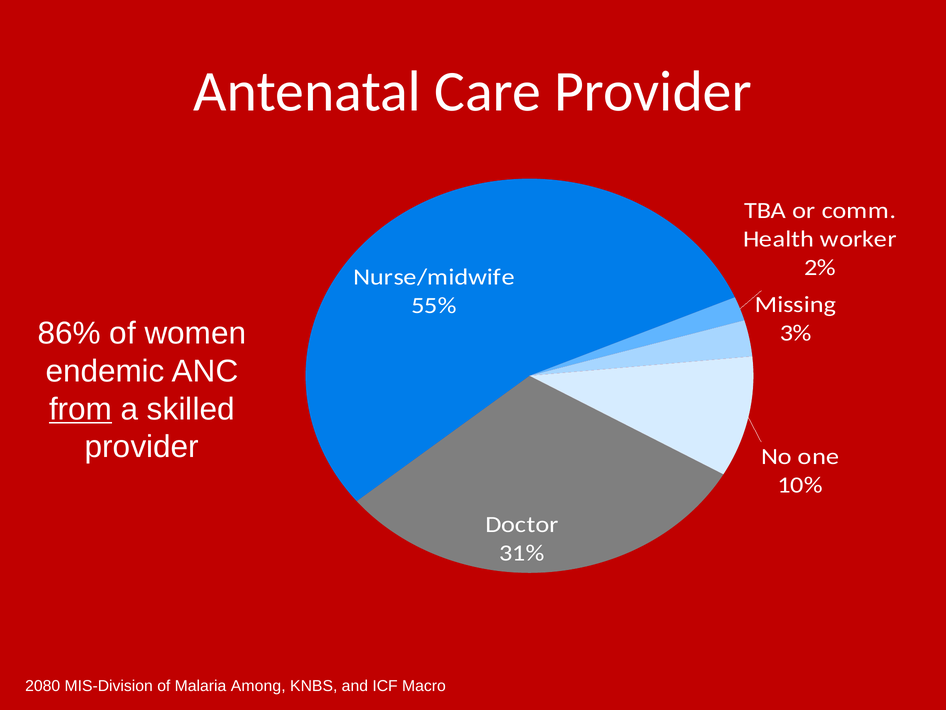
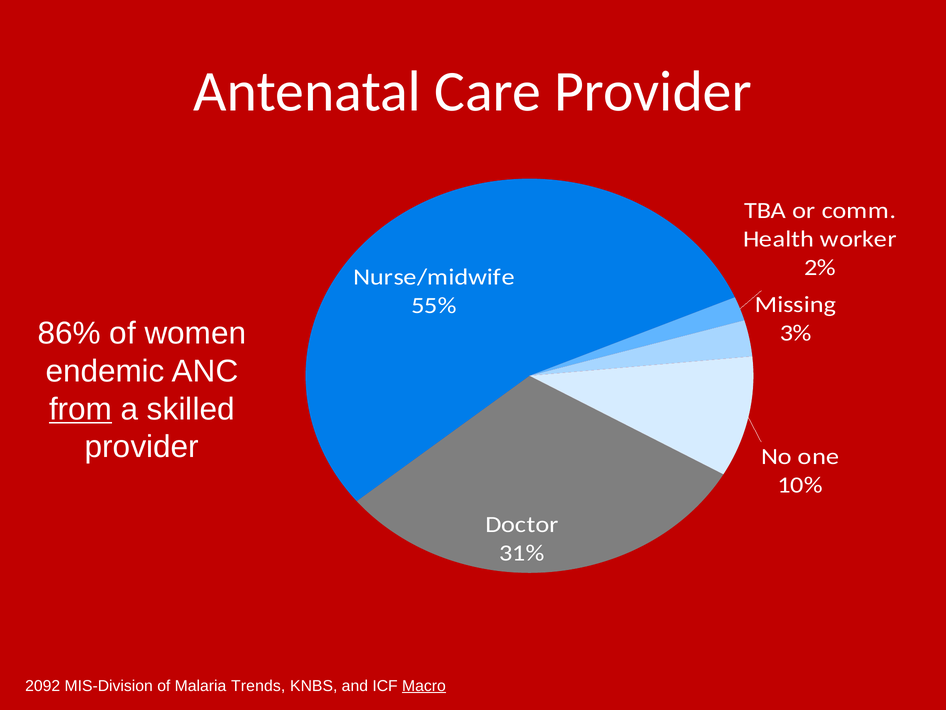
2080: 2080 -> 2092 (43, 685)
Among: Among -> Trends (258, 685)
Macro underline: none -> present (424, 685)
